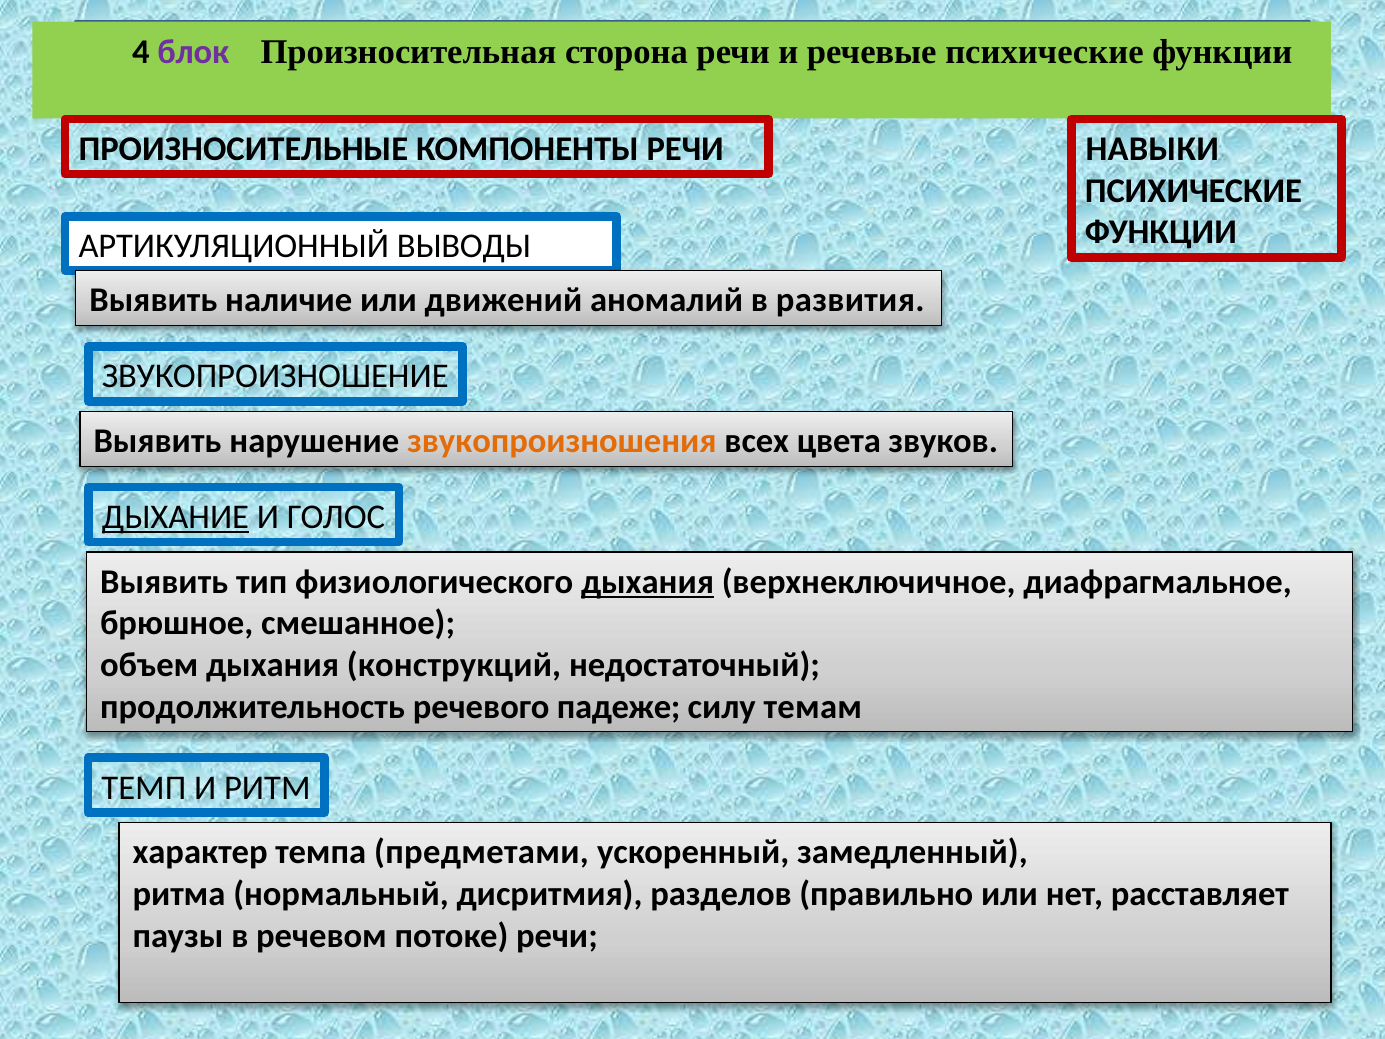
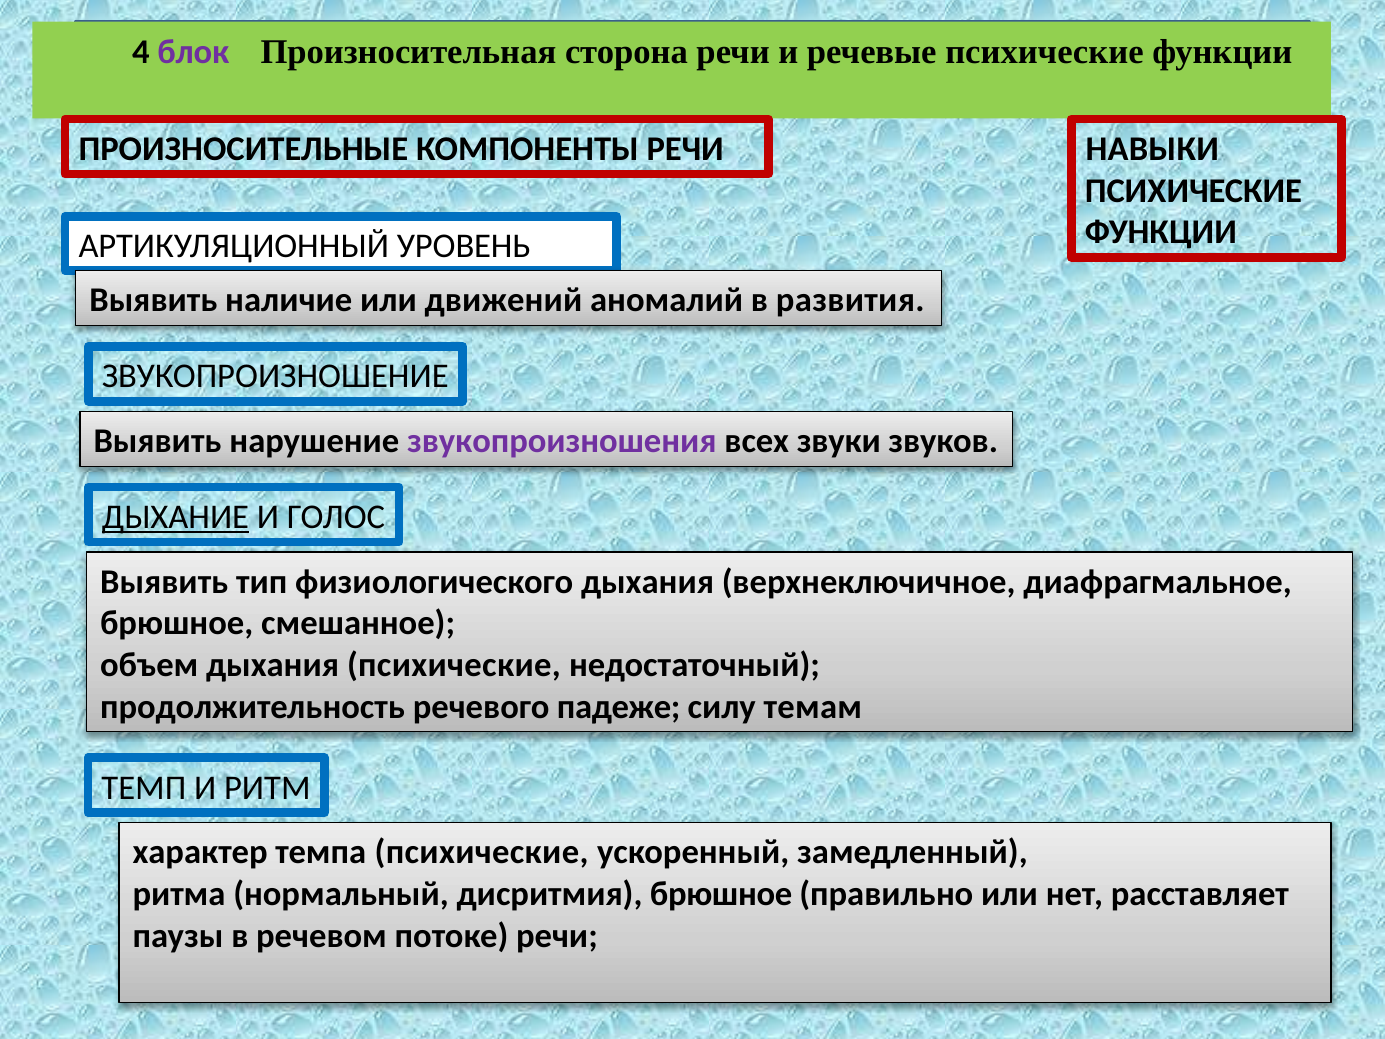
ВЫВОДЫ: ВЫВОДЫ -> УРОВЕНЬ (464, 246)
звукопроизношения colour: orange -> purple (562, 441)
цвета: цвета -> звуки (839, 441)
дыхания underline: present -> none (648, 582)
дыхания конструкций: конструкций -> психические (454, 665)
темпа предметами: предметами -> психические (482, 852)
дисритмия разделов: разделов -> брюшное (721, 894)
